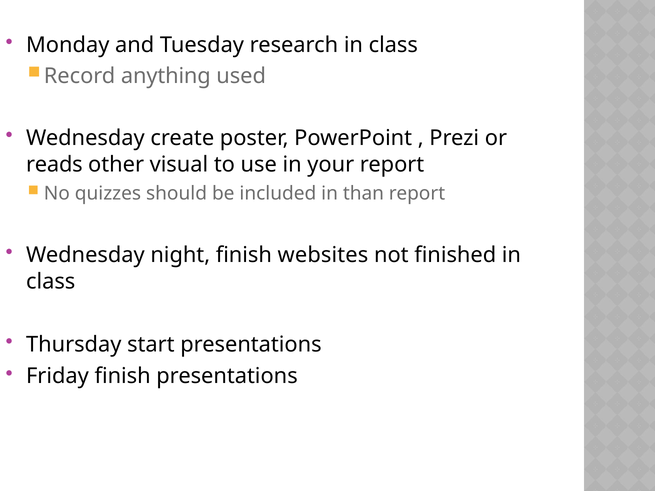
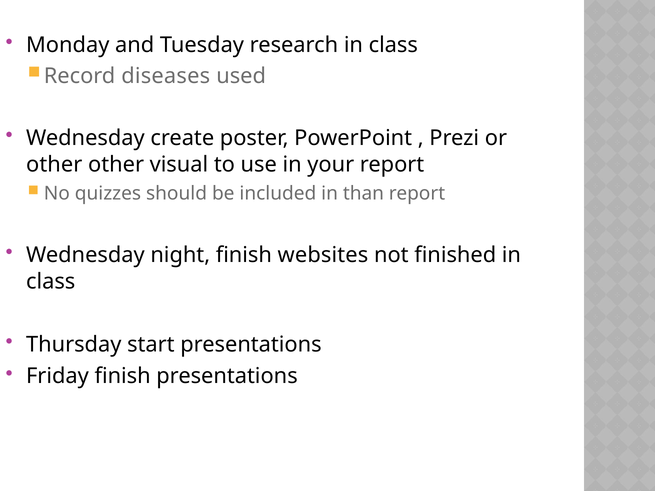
anything: anything -> diseases (166, 76)
reads: reads -> other (54, 164)
